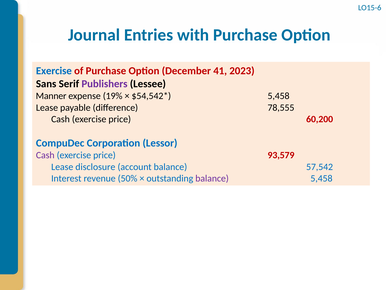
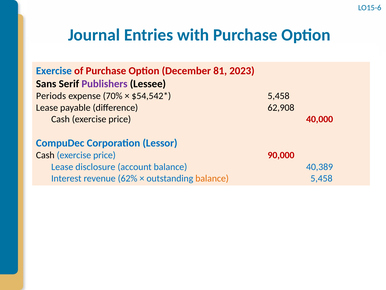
41: 41 -> 81 (220, 71)
Manner: Manner -> Periods (51, 96)
19%: 19% -> 70% (113, 96)
78,555: 78,555 -> 62,908 (281, 107)
60,200: 60,200 -> 40,000 (320, 119)
Cash colour: purple -> black (45, 155)
93,579: 93,579 -> 90,000 (281, 155)
57,542: 57,542 -> 40,389 (320, 167)
50%: 50% -> 62% (128, 178)
balance colour: purple -> orange (212, 178)
